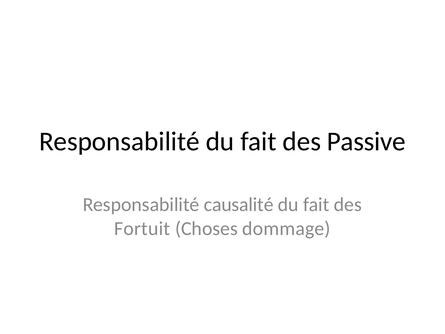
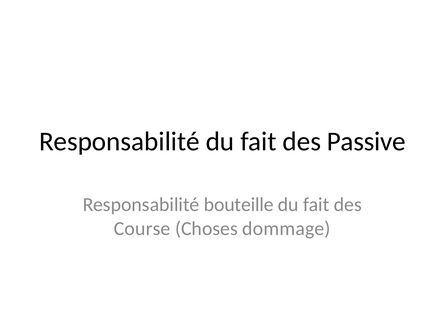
causalité: causalité -> bouteille (239, 205)
Fortuit: Fortuit -> Course (142, 228)
